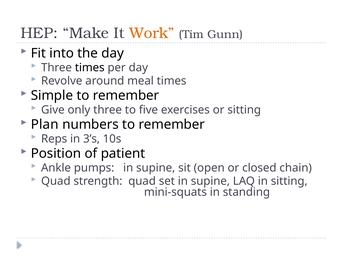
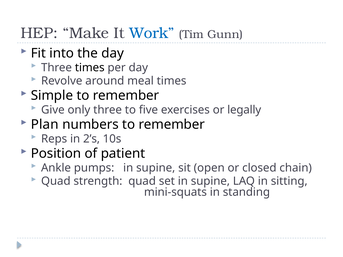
Work colour: orange -> blue (152, 33)
or sitting: sitting -> legally (244, 110)
3’s: 3’s -> 2’s (91, 139)
